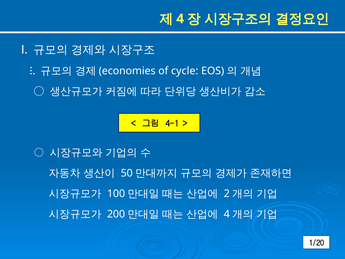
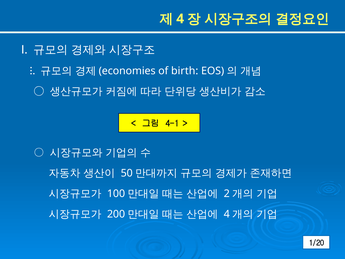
cycle: cycle -> birth (185, 71)
